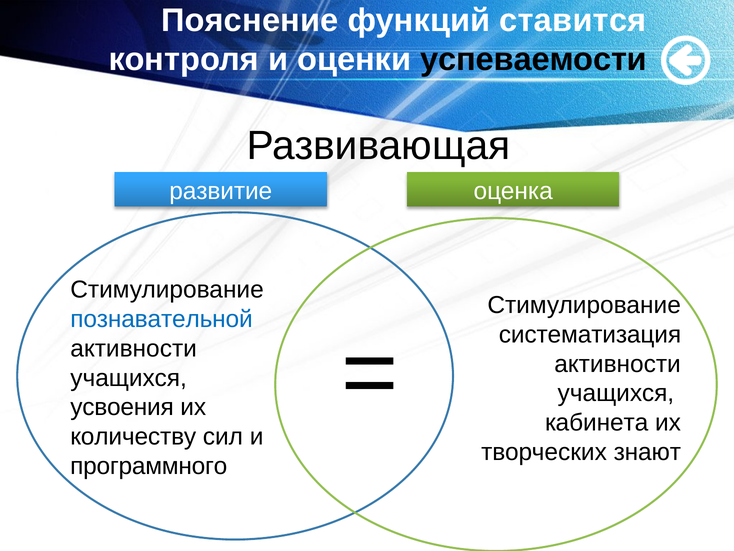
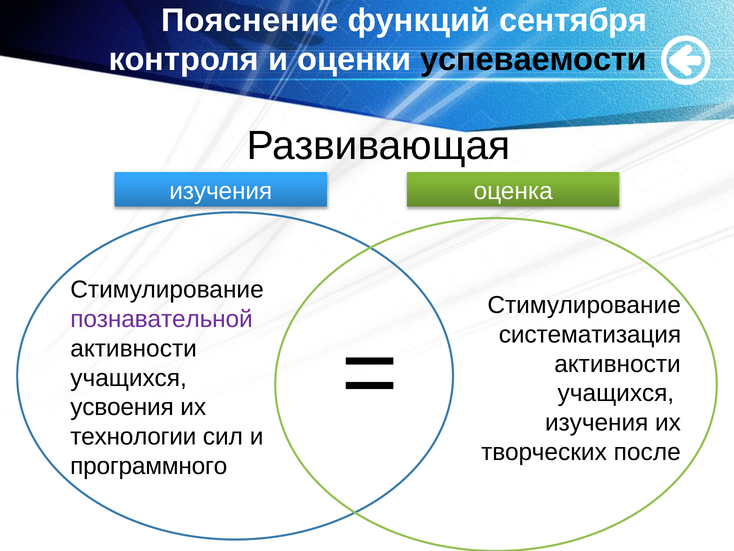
ставится: ставится -> сентября (573, 20)
развитие: развитие -> изучения (221, 191)
познавательной colour: blue -> purple (161, 319)
кабинета: кабинета -> изучения (597, 422)
количеству: количеству -> технологии (133, 436)
знают: знают -> после (647, 452)
